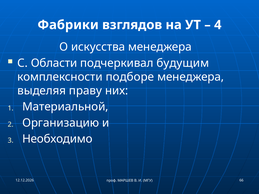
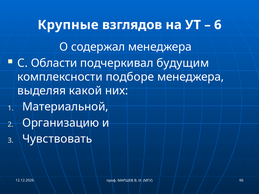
Фабрики: Фабрики -> Крупные (68, 25)
4: 4 -> 6 (218, 25)
искусства: искусства -> содержал (98, 47)
праву: праву -> какой (85, 91)
Необходимо: Необходимо -> Чувствовать (57, 139)
